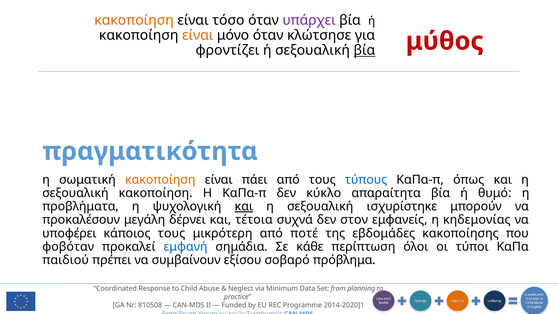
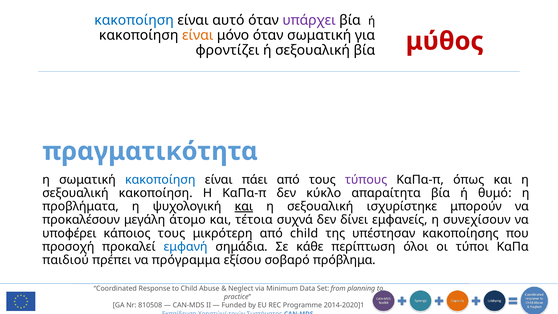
κακοποίηση colour: orange -> blue (134, 20)
τόσο: τόσο -> αυτό (228, 20)
όταν κλώτσησε: κλώτσησε -> σωματική (319, 35)
βία underline: present -> none (364, 50)
κακοποίηση colour: orange -> blue (160, 180)
τύπους colour: blue -> purple (366, 180)
δέρνει: δέρνει -> άτομο (187, 220)
στον: στον -> δίνει (354, 220)
κηδεμονίας: κηδεμονίας -> συνεχίσουν (477, 220)
από ποτέ: ποτέ -> child (304, 233)
εβδομάδες: εβδομάδες -> υπέστησαν (384, 233)
φοβόταν: φοβόταν -> προσοχή (68, 247)
συμβαίνουν: συμβαίνουν -> πρόγραμμα (186, 260)
